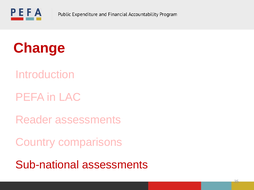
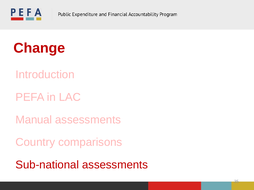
Reader: Reader -> Manual (34, 120)
